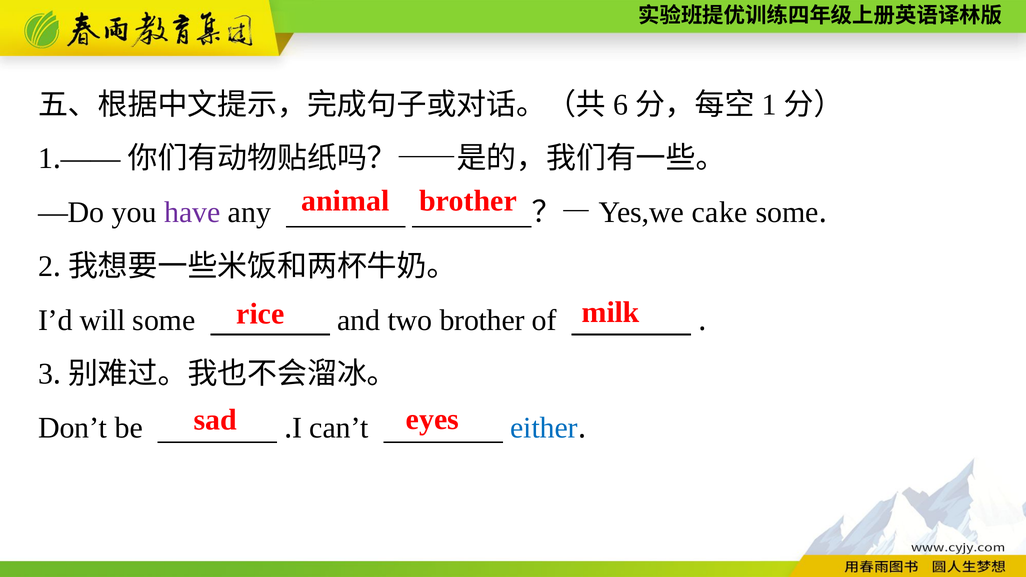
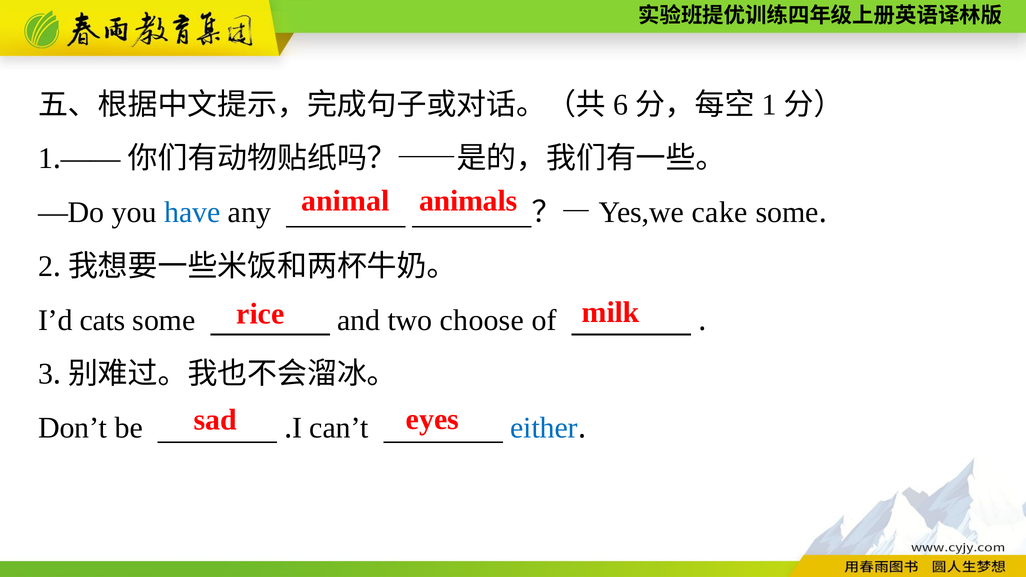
animal brother: brother -> animals (468, 201)
have colour: purple -> blue (192, 212)
will: will -> cats (103, 320)
two brother: brother -> choose (482, 320)
